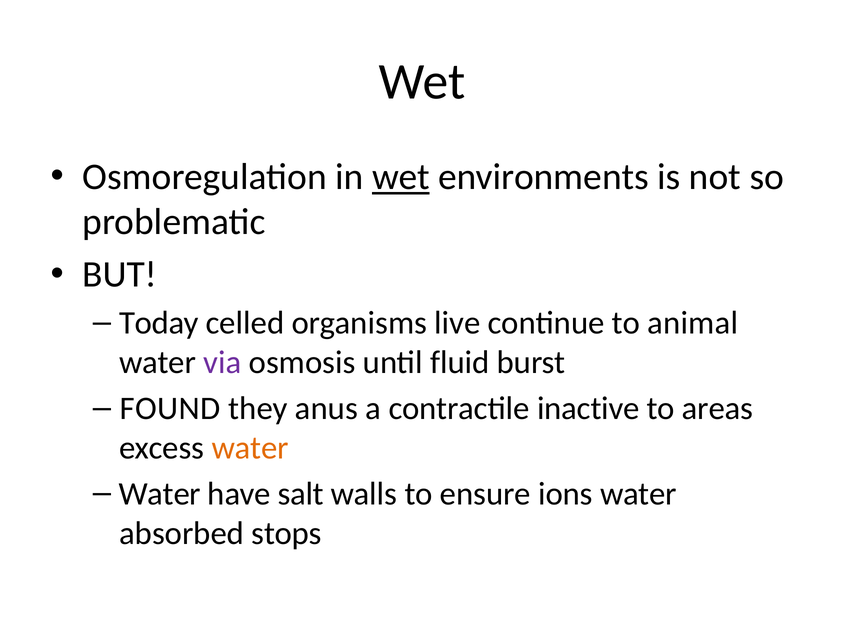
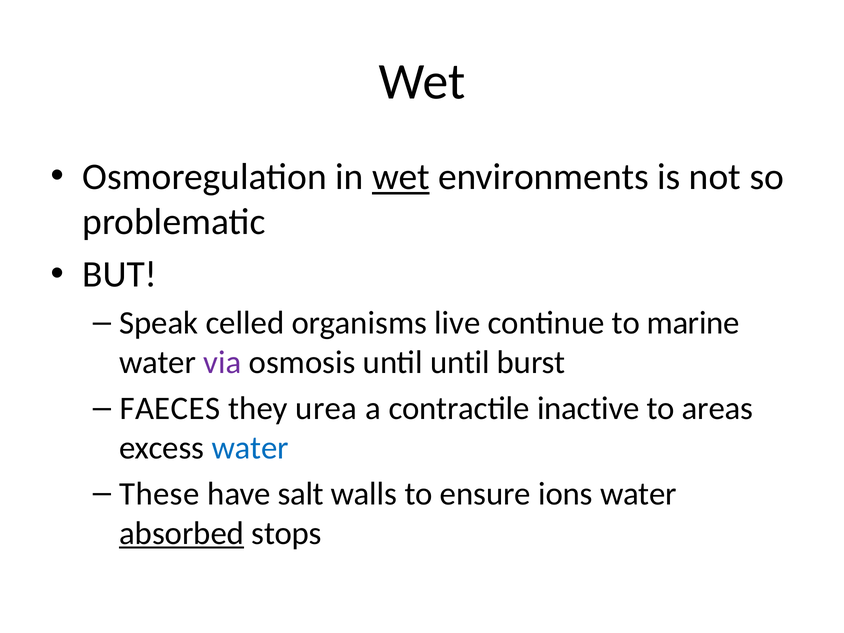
Today: Today -> Speak (159, 323)
animal: animal -> marine (693, 323)
until fluid: fluid -> until (460, 362)
FOUND: FOUND -> FAECES (170, 408)
anus: anus -> urea (326, 408)
water colour: orange -> blue (250, 448)
Water: Water -> These (159, 494)
absorbed underline: none -> present (182, 533)
